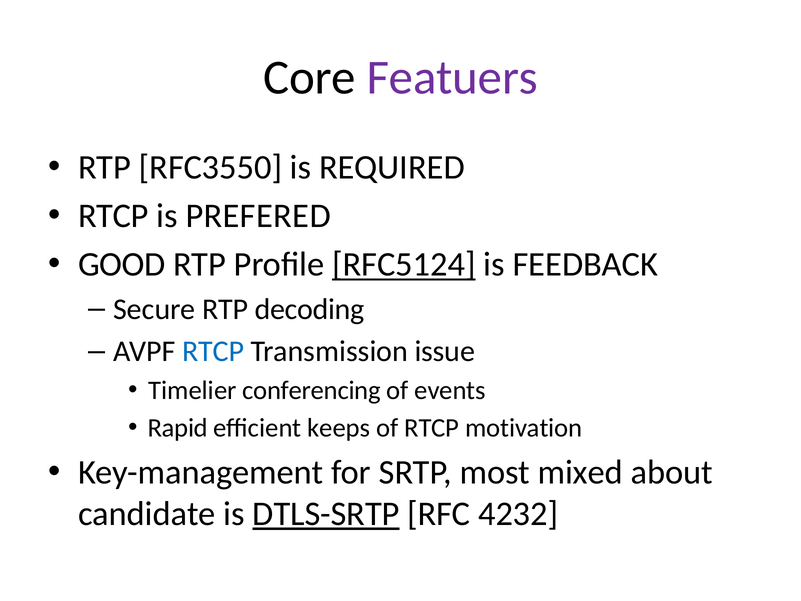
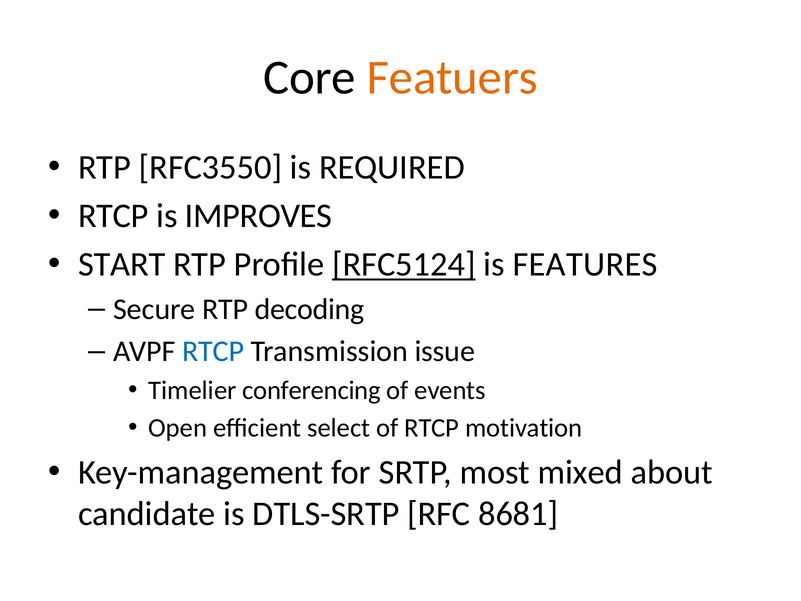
Featuers colour: purple -> orange (452, 78)
PREFERED: PREFERED -> IMPROVES (259, 216)
GOOD: GOOD -> START (122, 264)
FEEDBACK: FEEDBACK -> FEATURES (585, 264)
Rapid: Rapid -> Open (178, 428)
keeps: keeps -> select (339, 428)
DTLS-SRTP underline: present -> none (326, 514)
4232: 4232 -> 8681 (518, 514)
